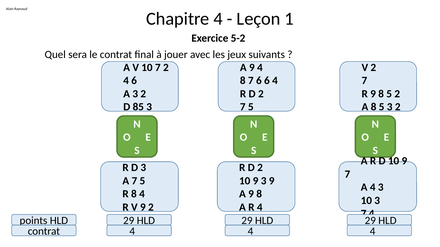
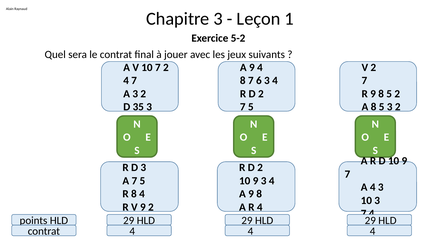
Chapitre 4: 4 -> 3 (218, 19)
6: 6 -> 7 (134, 81)
6 6: 6 -> 3 (267, 81)
85: 85 -> 35 (138, 107)
9 3 9: 9 -> 4 (272, 181)
